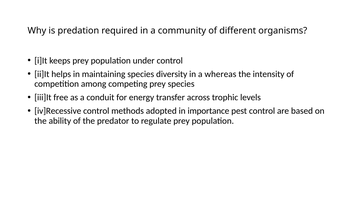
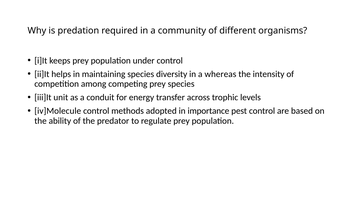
free: free -> unit (61, 97)
iv]Recessive: iv]Recessive -> iv]Molecule (58, 111)
